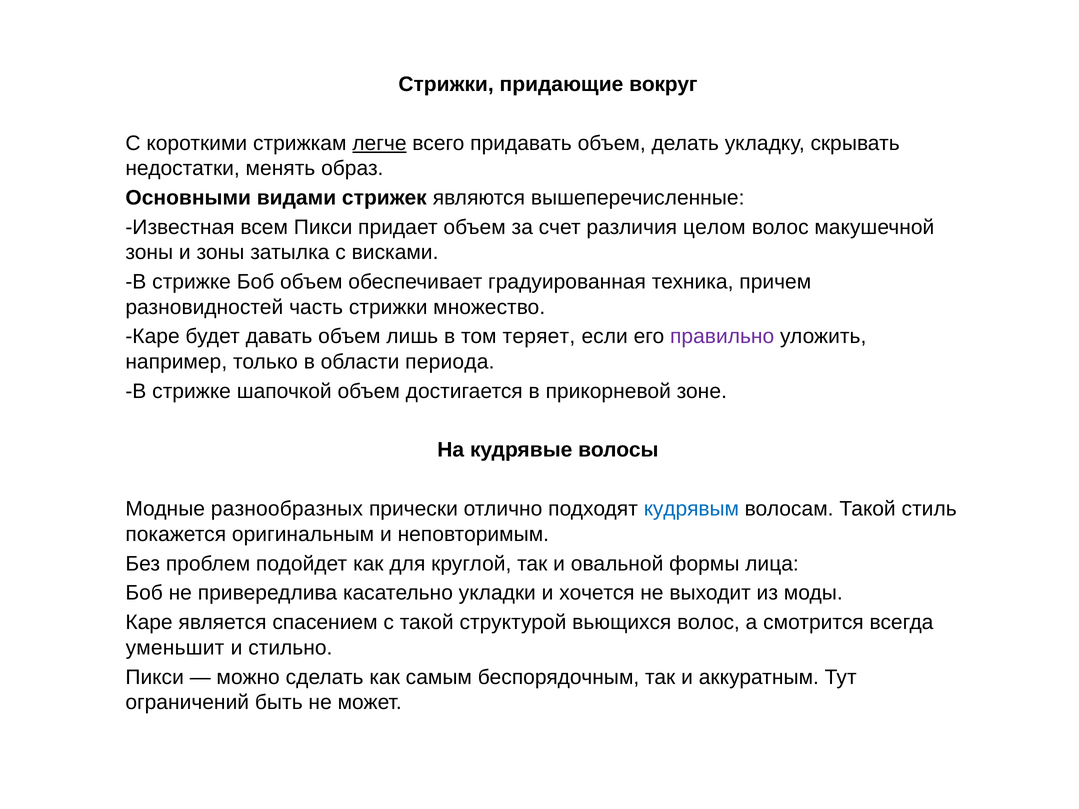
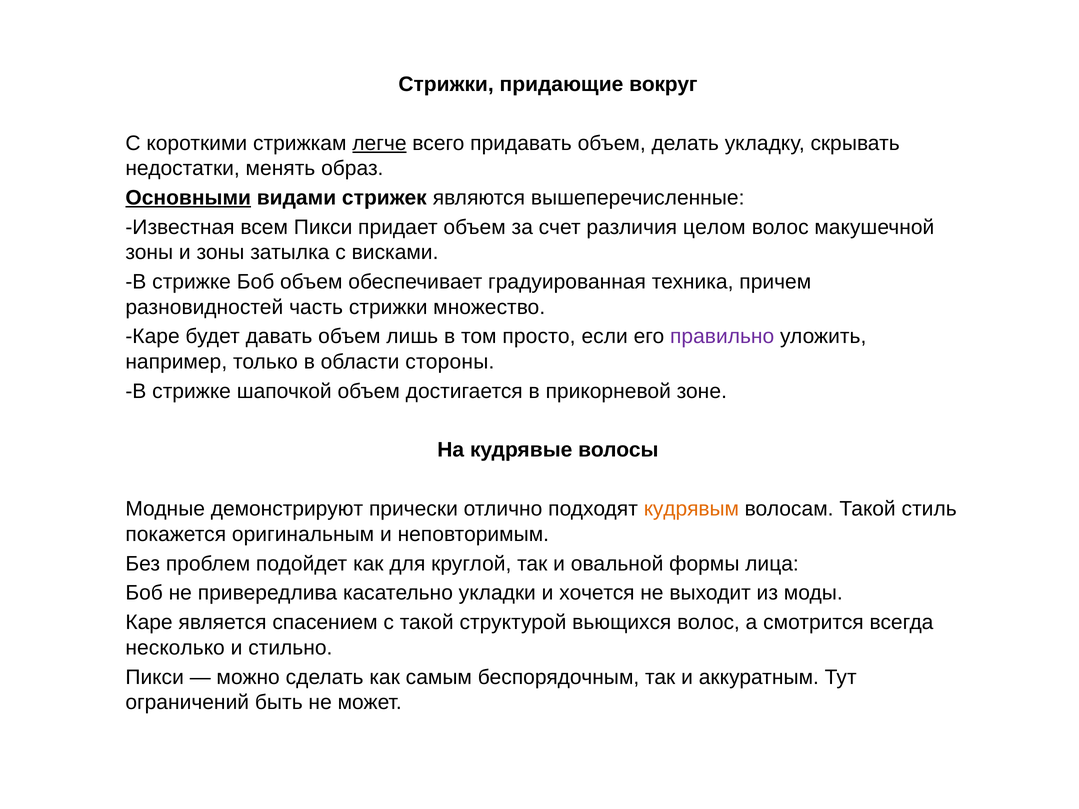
Основными underline: none -> present (188, 198)
теряет: теряет -> просто (539, 337)
периода: периода -> стороны (450, 362)
разнообразных: разнообразных -> демонстрируют (287, 509)
кудрявым colour: blue -> orange (691, 509)
уменьшит: уменьшит -> несколько (175, 648)
